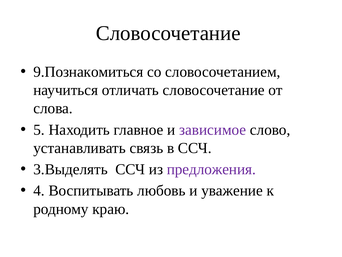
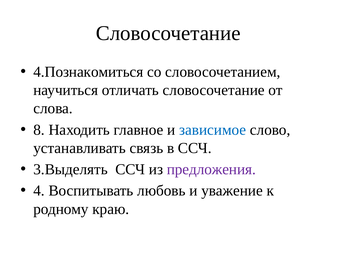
9.Познакомиться: 9.Познакомиться -> 4.Познакомиться (88, 72)
5: 5 -> 8 (39, 130)
зависимое colour: purple -> blue (213, 130)
